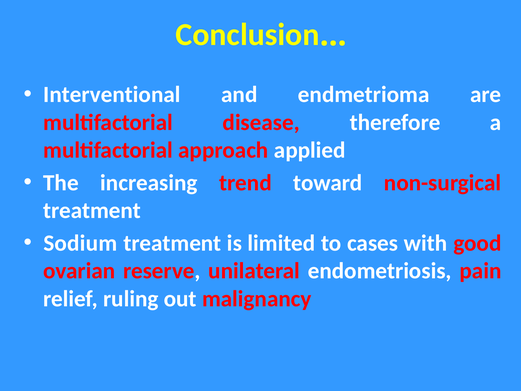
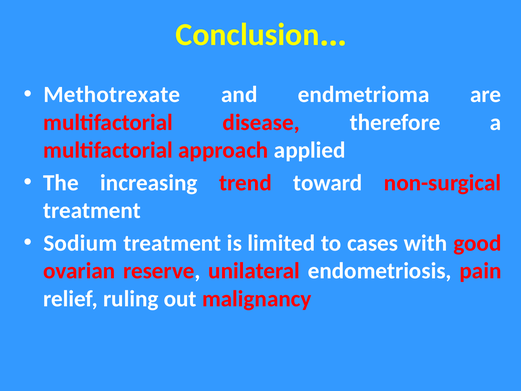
Interventional: Interventional -> Methotrexate (112, 95)
